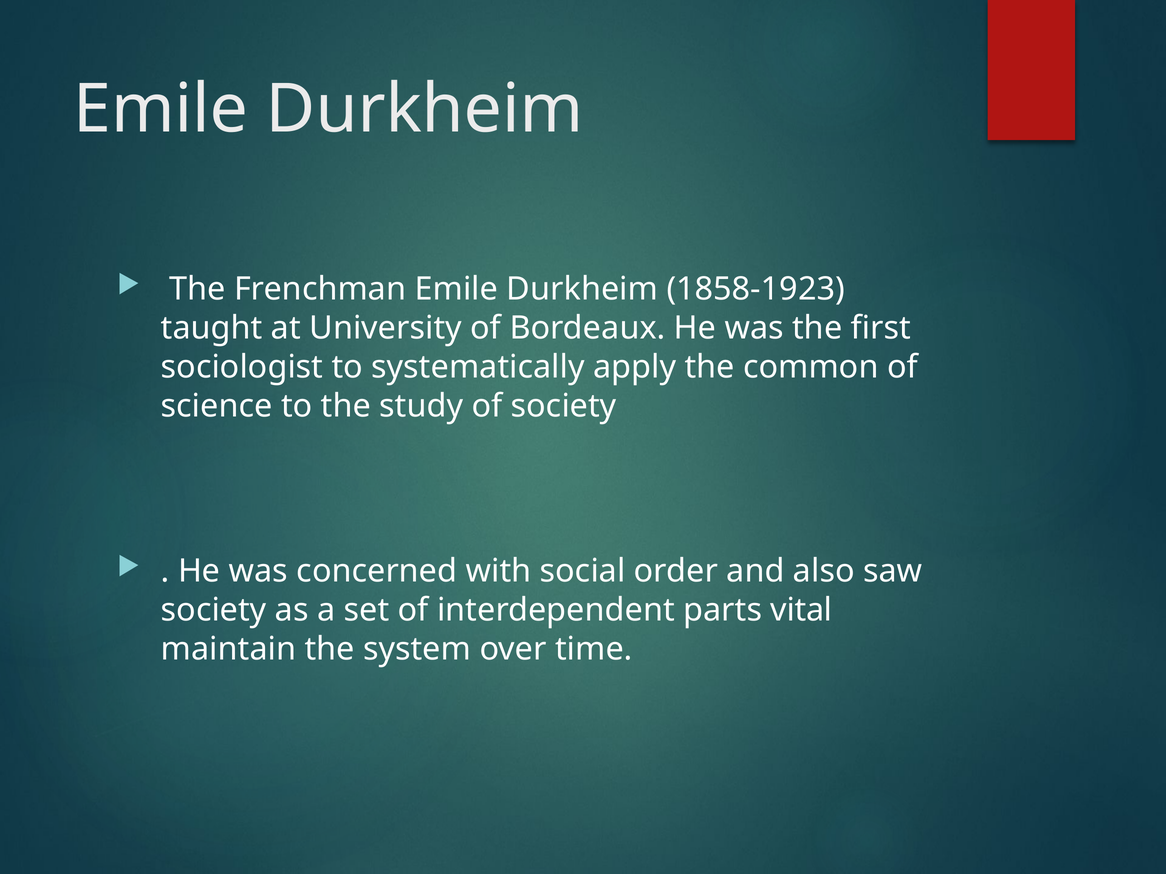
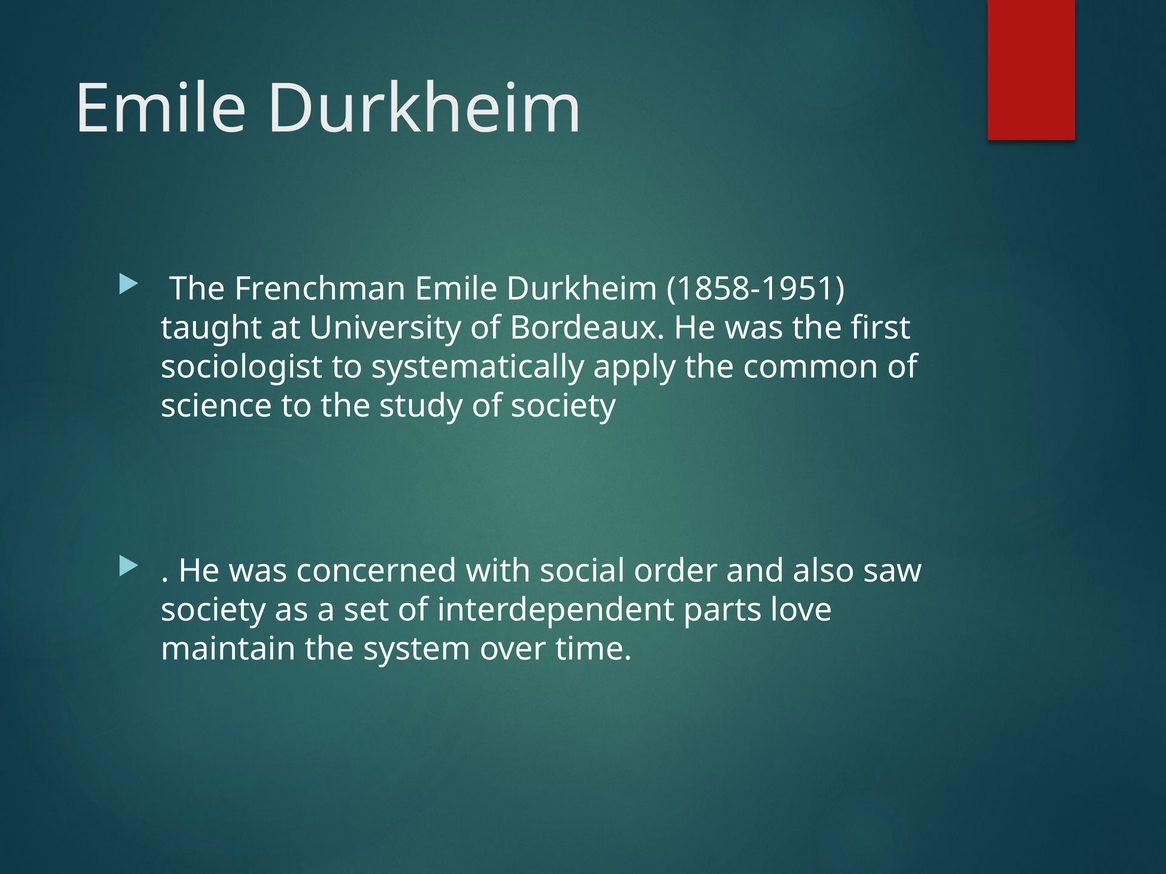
1858-1923: 1858-1923 -> 1858-1951 (756, 289)
vital: vital -> love (801, 610)
